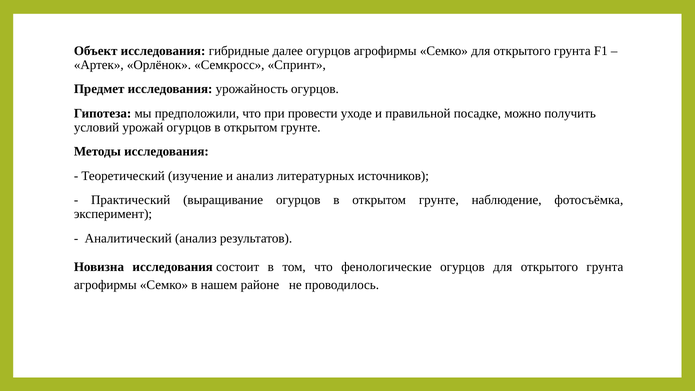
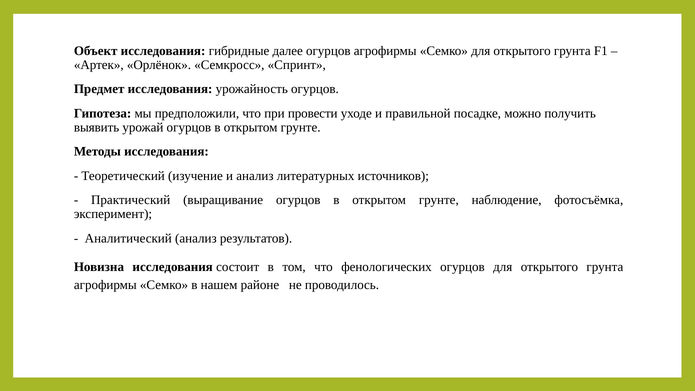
условий: условий -> выявить (97, 127)
фенологические: фенологические -> фенологических (387, 267)
